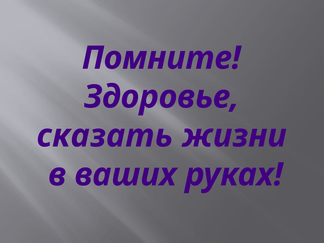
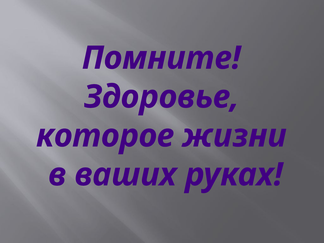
сказать: сказать -> которое (105, 136)
